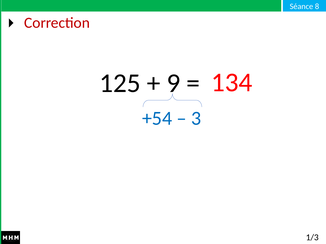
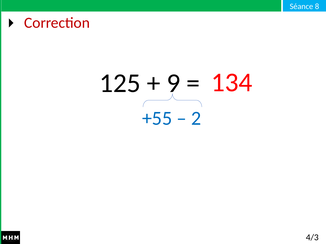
+54: +54 -> +55 (157, 119)
3: 3 -> 2 (196, 119)
1/3: 1/3 -> 4/3 (312, 238)
